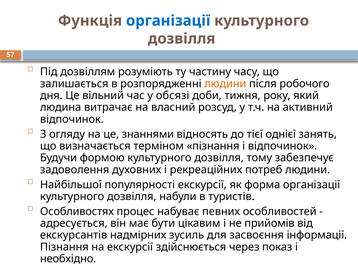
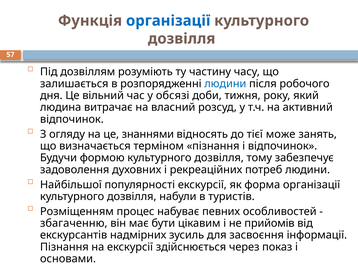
людини colour: orange -> blue (225, 84)
однієї: однієї -> може (281, 134)
Особливостях: Особливостях -> Розміщенням (77, 211)
адресується: адресується -> збагаченню (74, 223)
необхідно: необхідно -> основами (68, 258)
